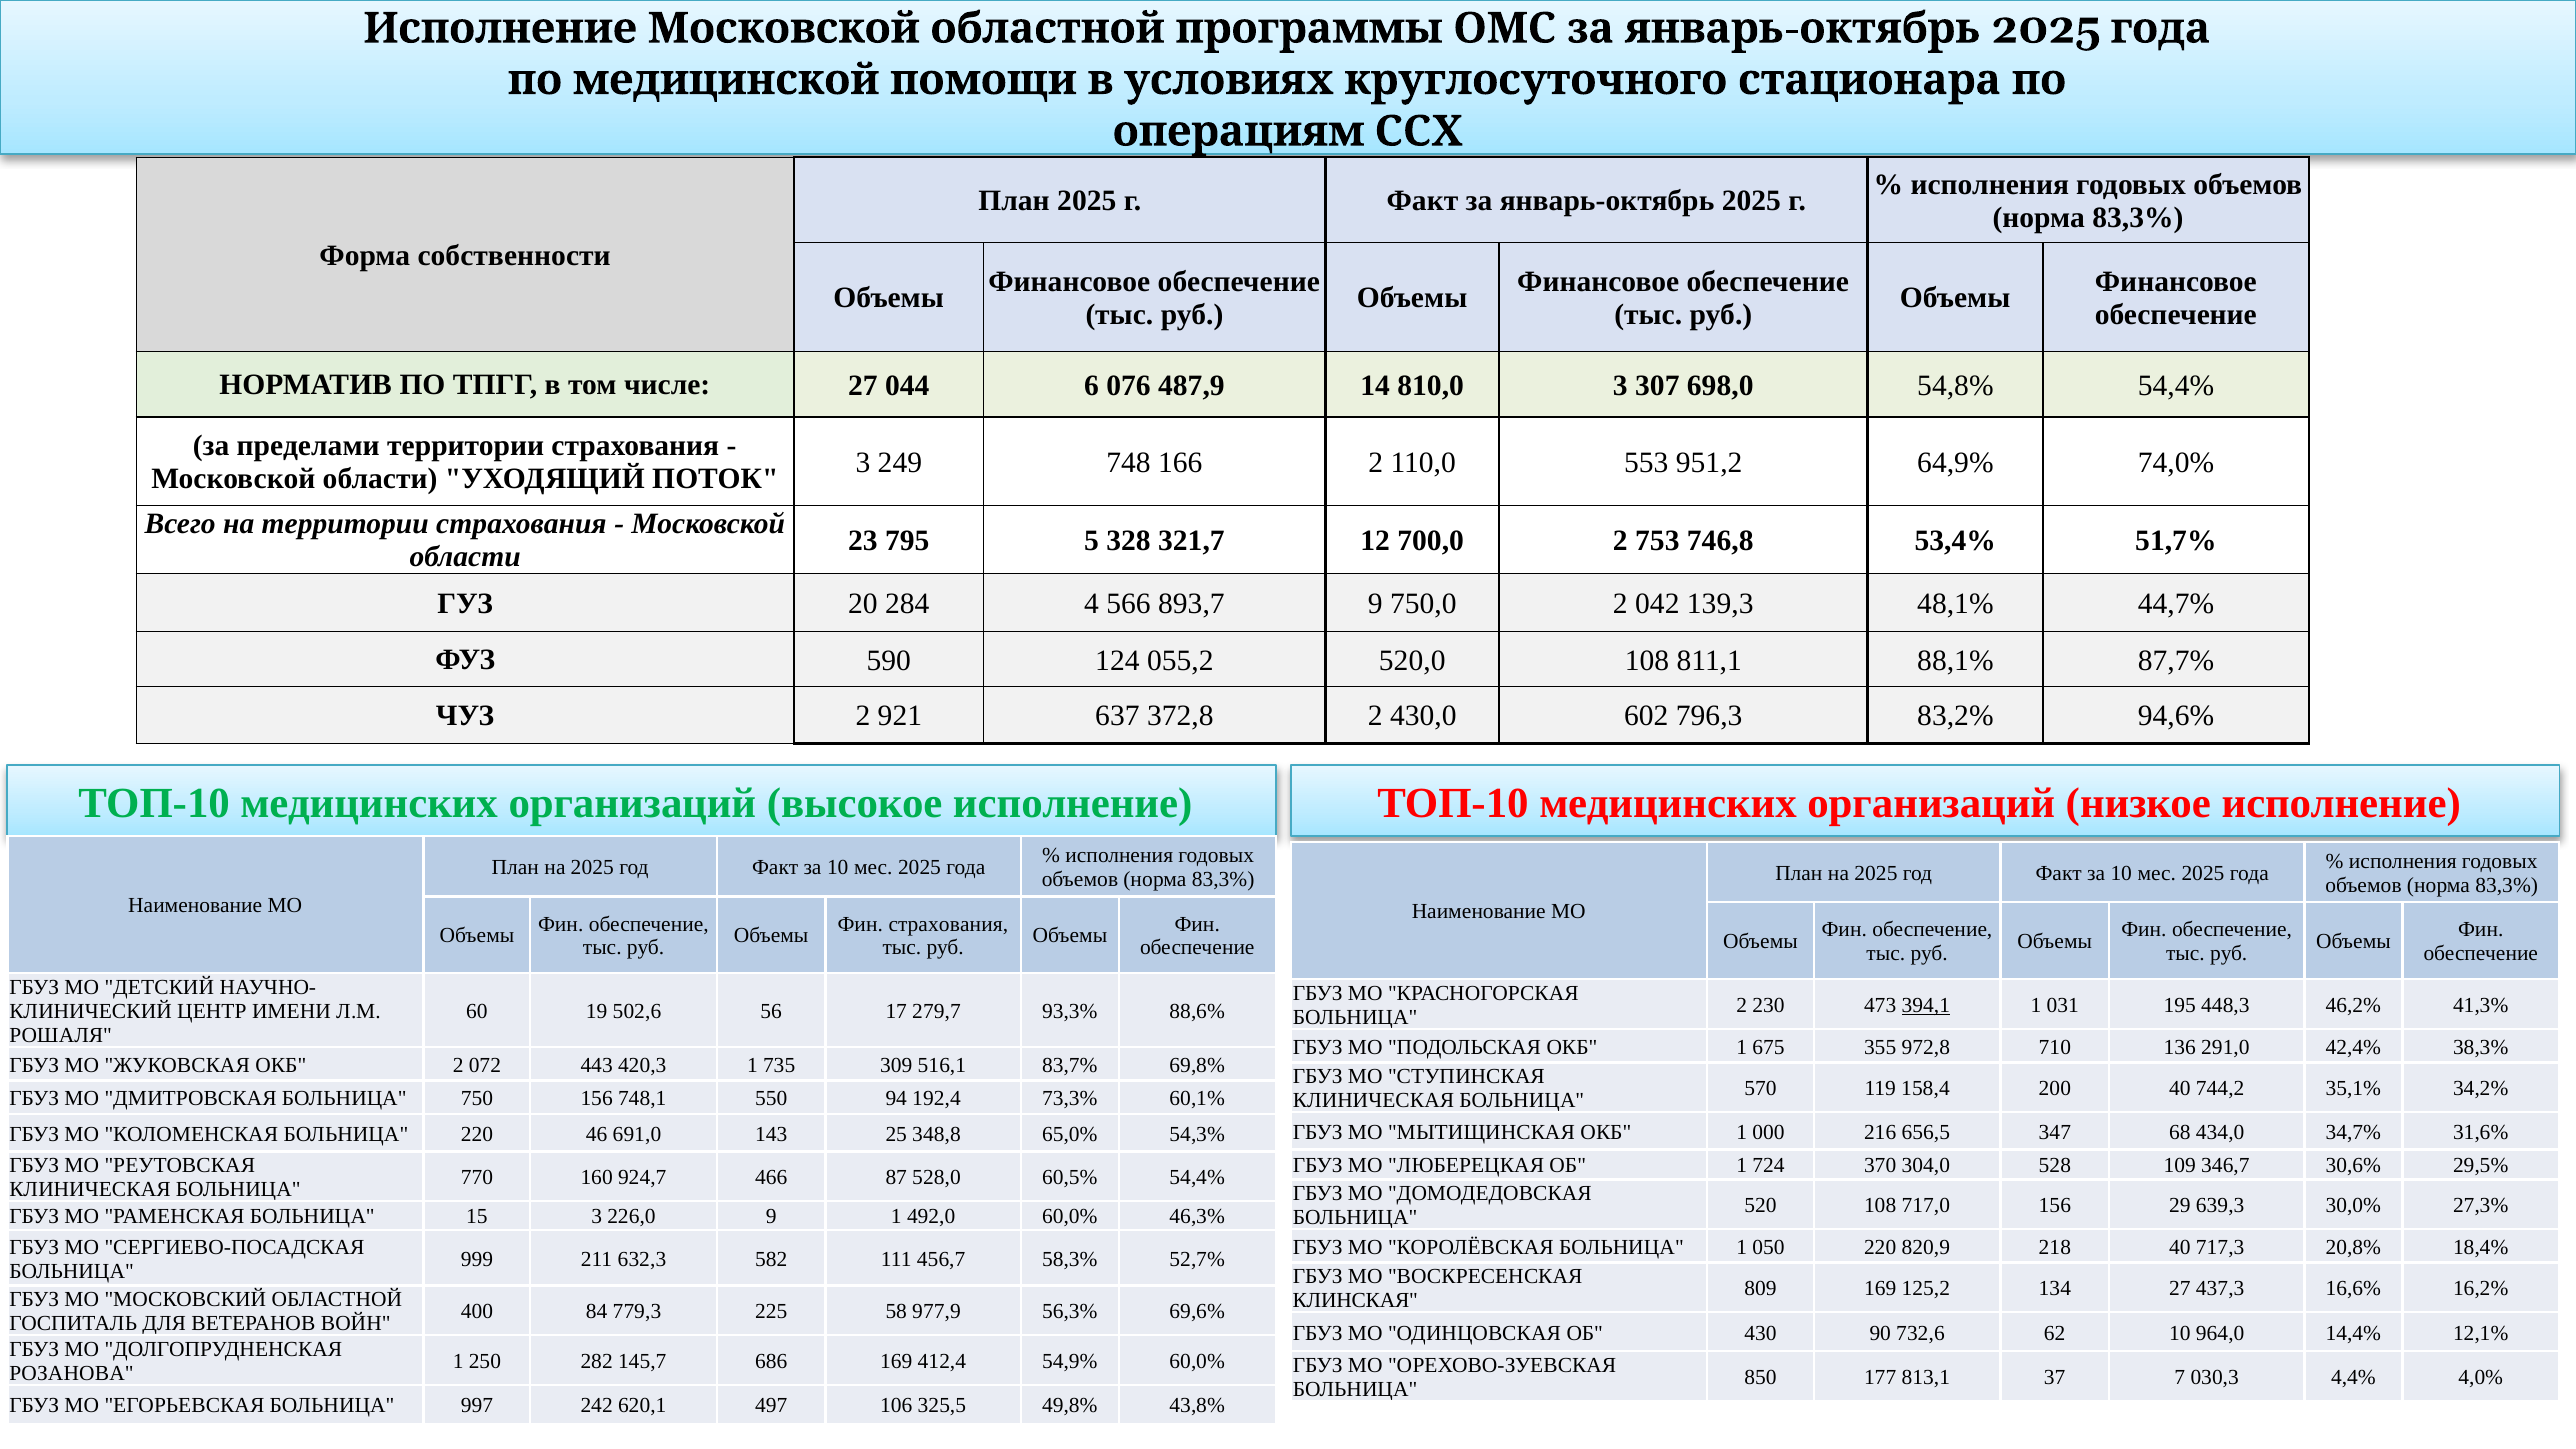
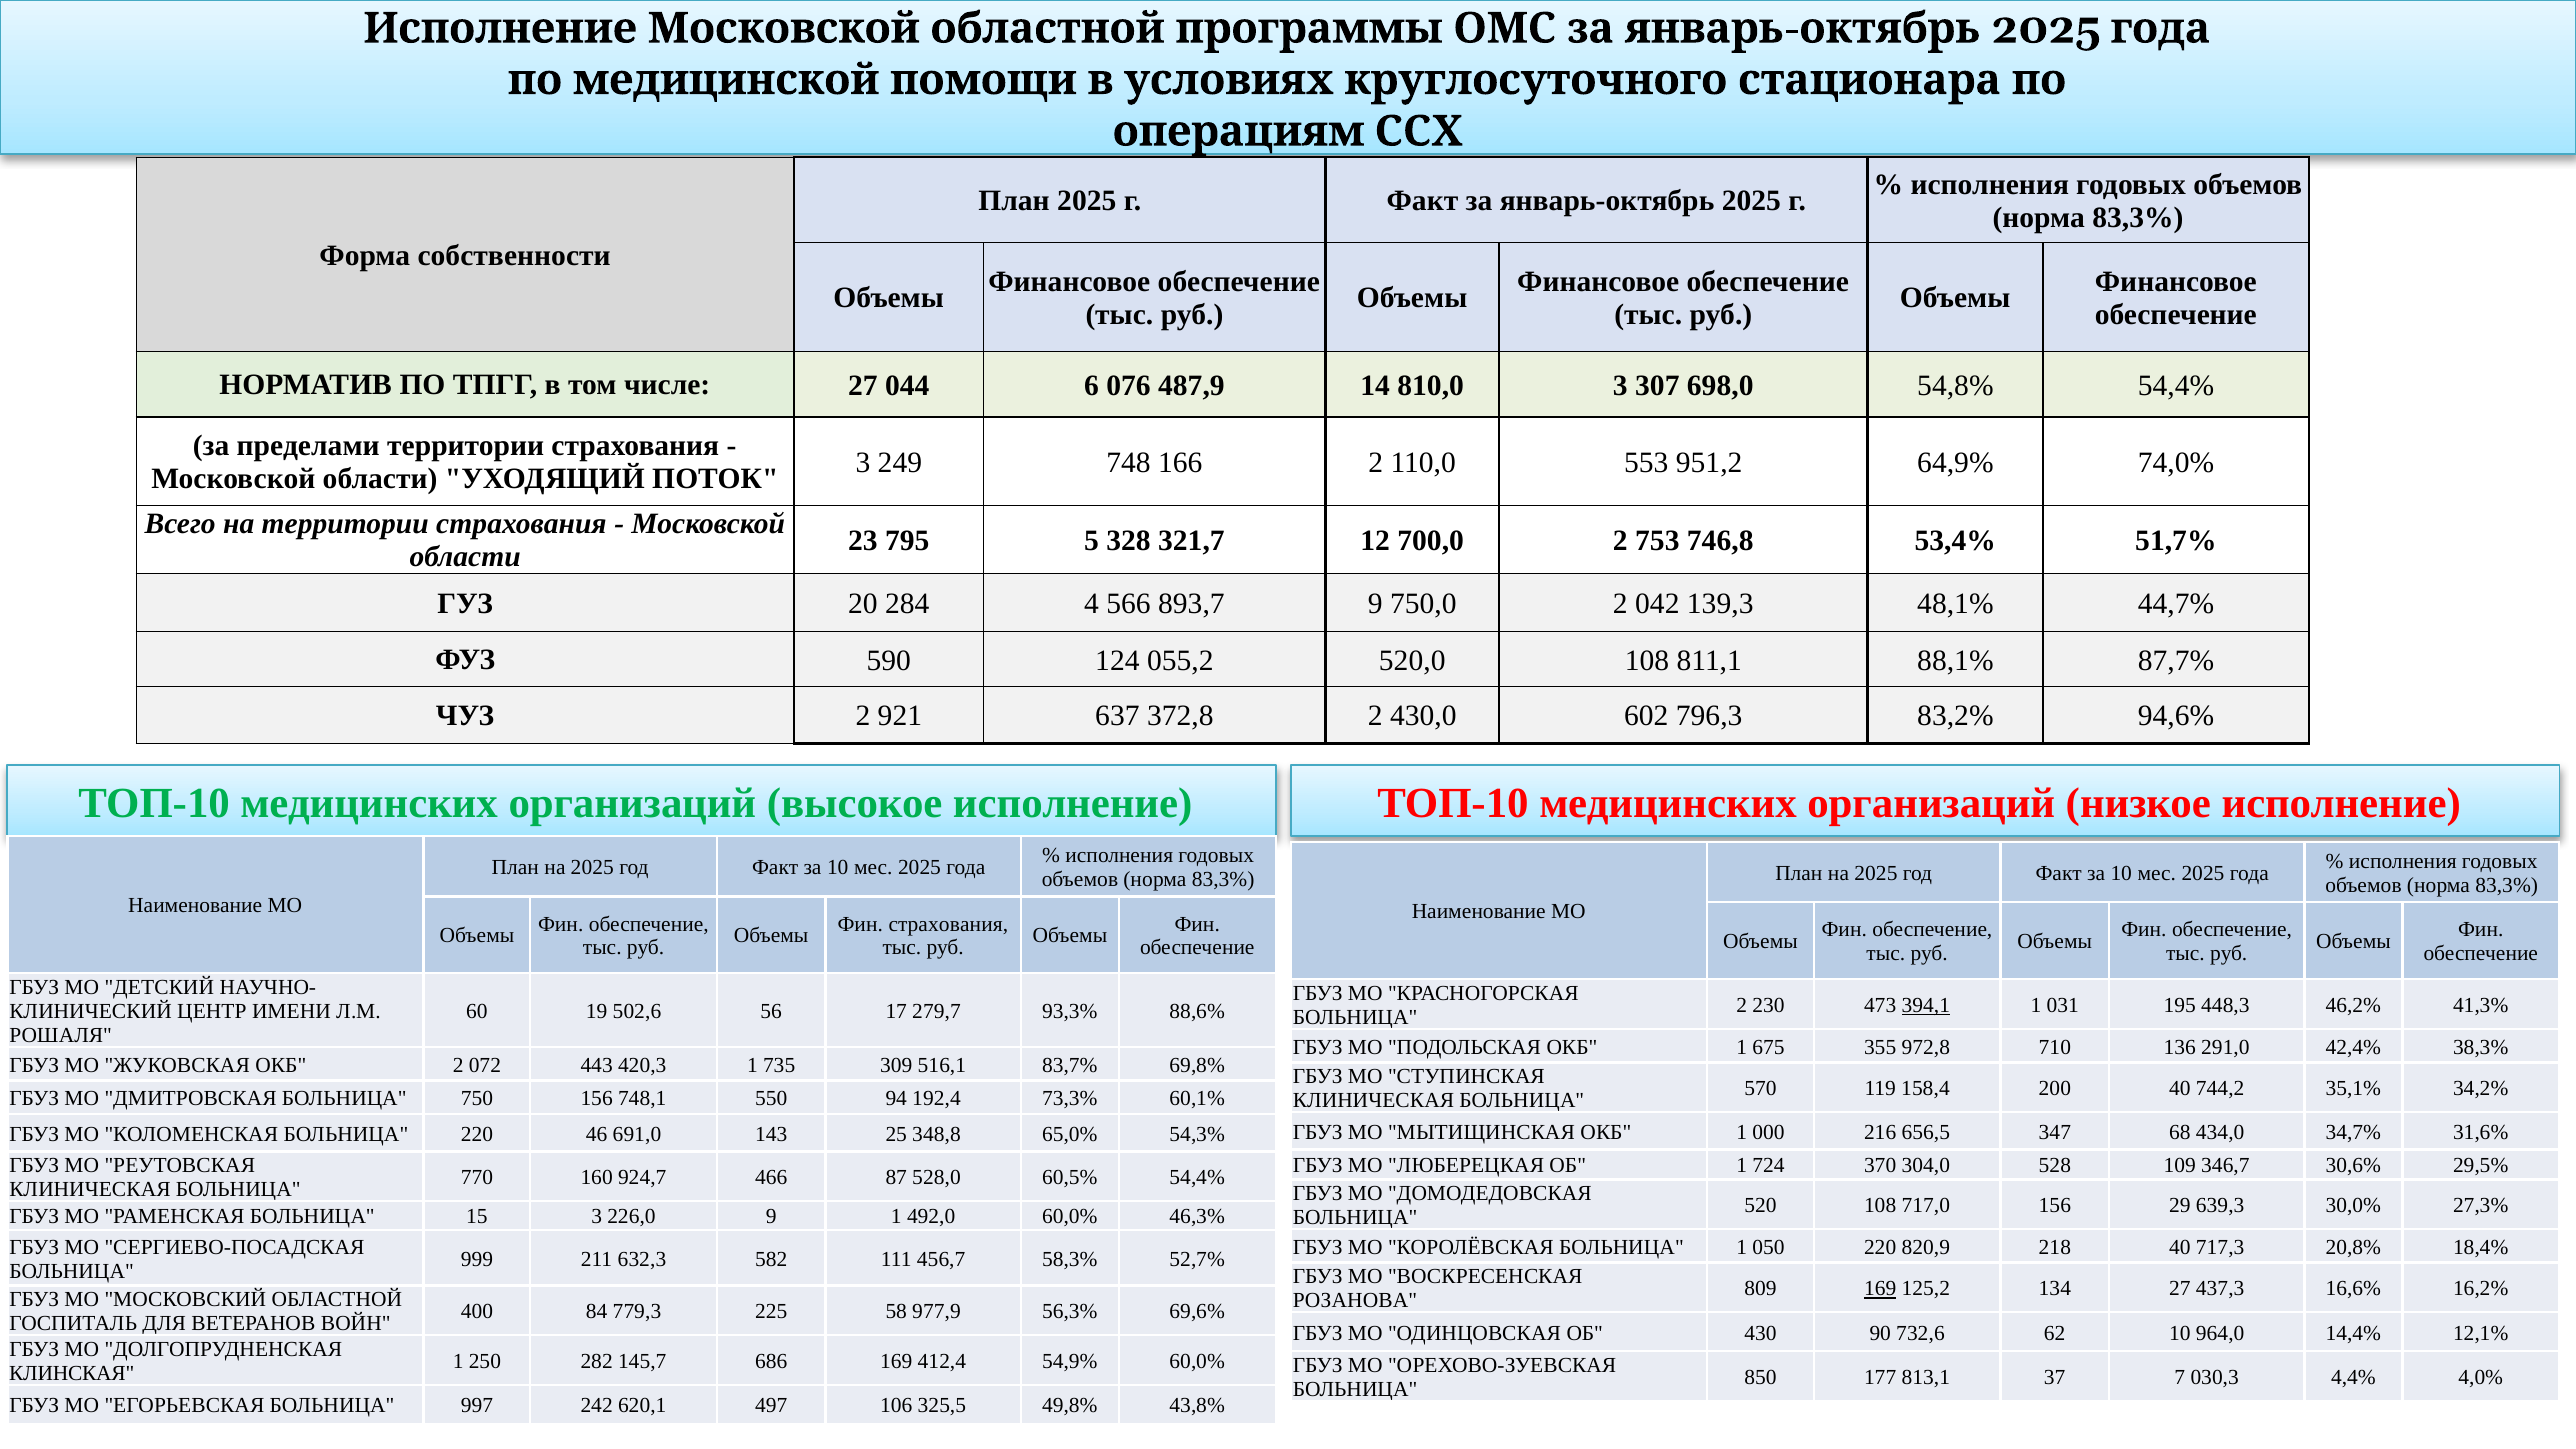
169 underline: none -> present (1880, 1289)
КЛИНСКАЯ: КЛИНСКАЯ -> РОЗАНОВА (1355, 1301)
РОЗАНОВА: РОЗАНОВА -> КЛИНСКАЯ (72, 1373)
